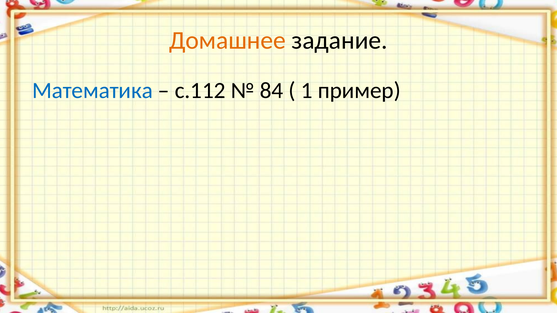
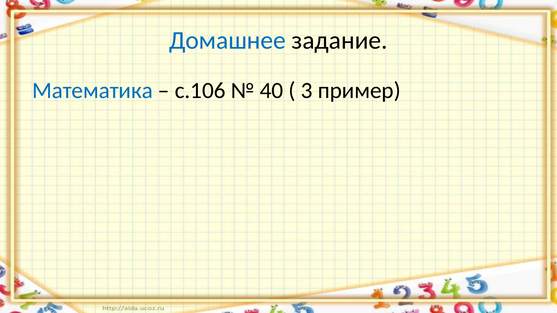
Домашнее colour: orange -> blue (227, 40)
с.112: с.112 -> с.106 (200, 91)
84: 84 -> 40 (271, 91)
1: 1 -> 3 (307, 91)
